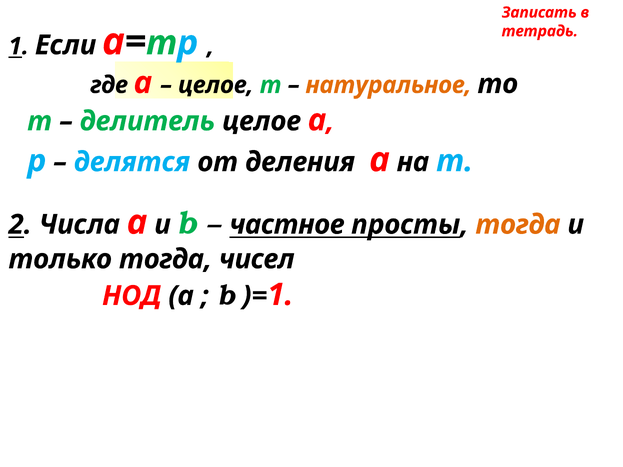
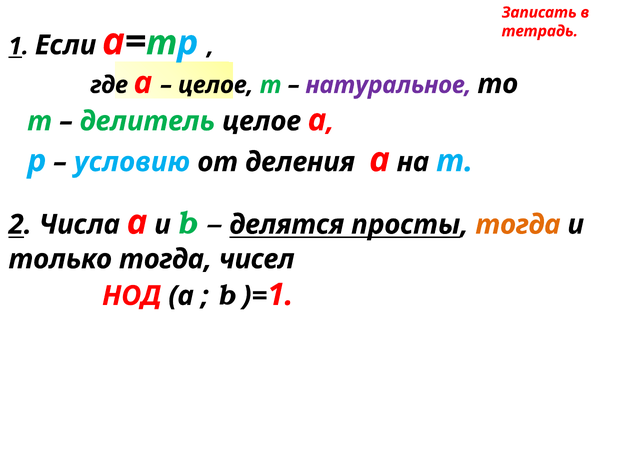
натуральное colour: orange -> purple (388, 85)
делятся: делятся -> условию (132, 162)
частное: частное -> делятся (287, 225)
